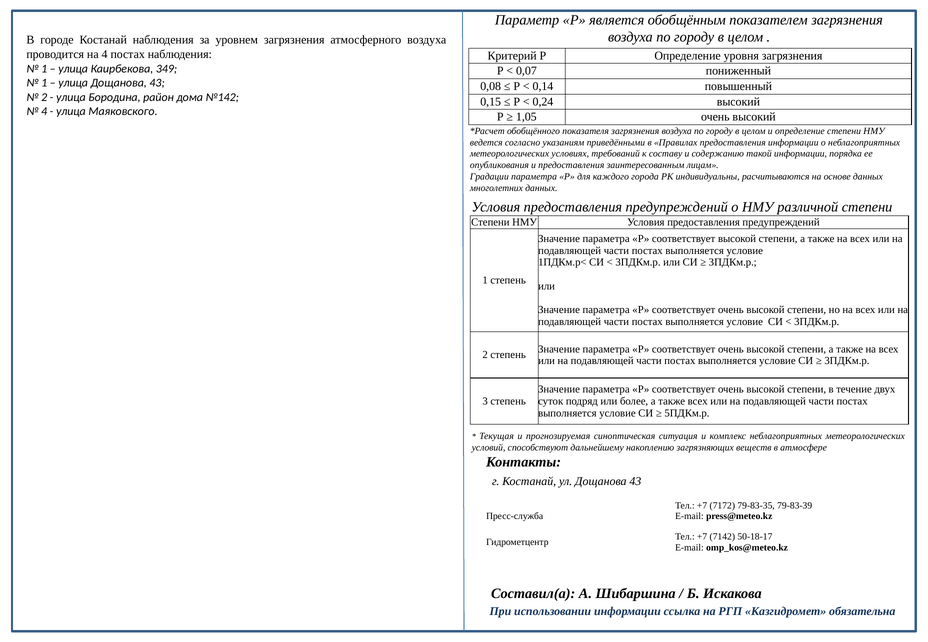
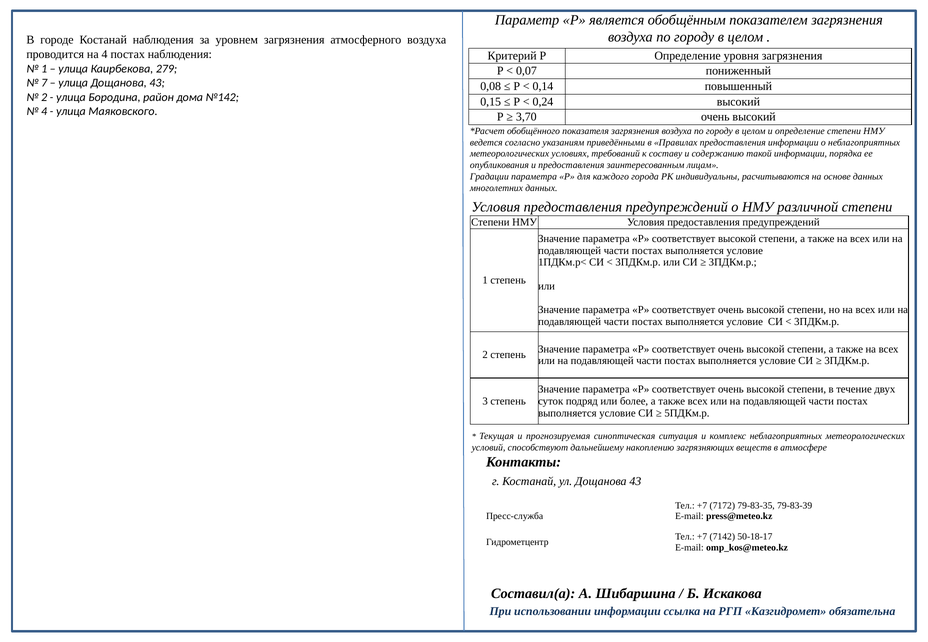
349: 349 -> 279 (167, 69)
1: 1 -> 7 (44, 83)
1,05: 1,05 -> 3,70 (526, 117)
